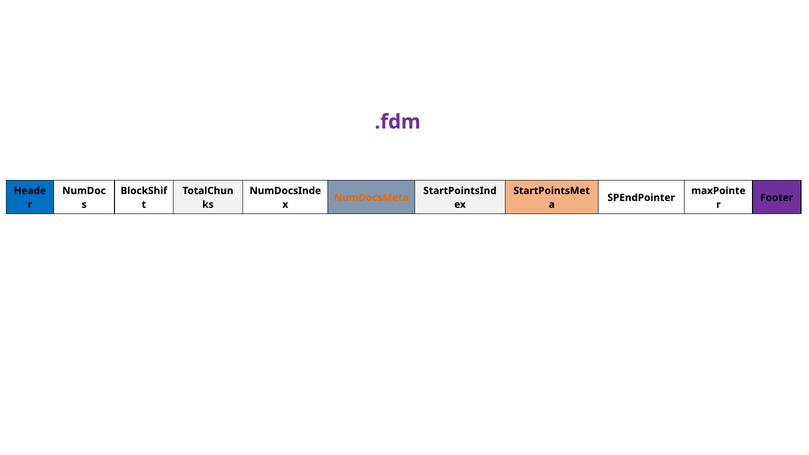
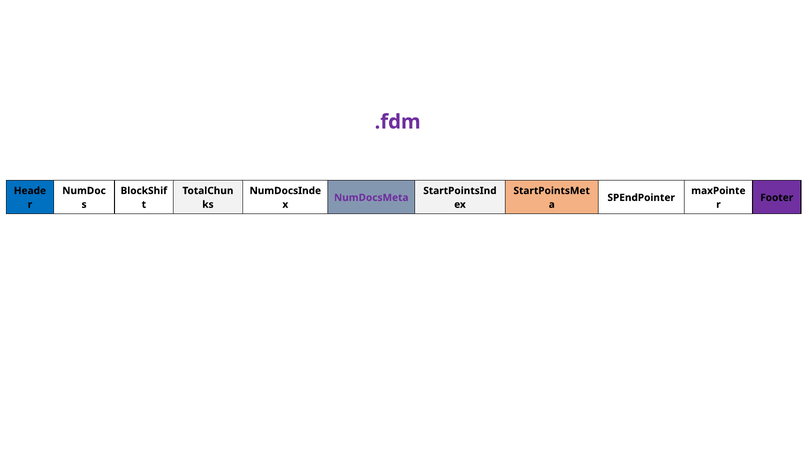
NumDocsMeta colour: orange -> purple (371, 198)
